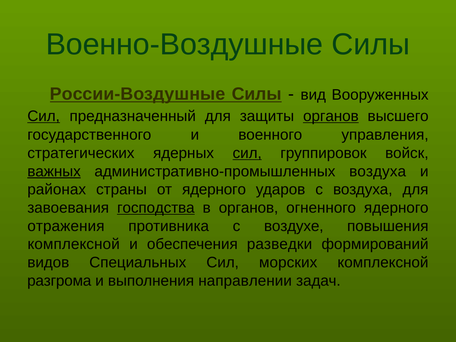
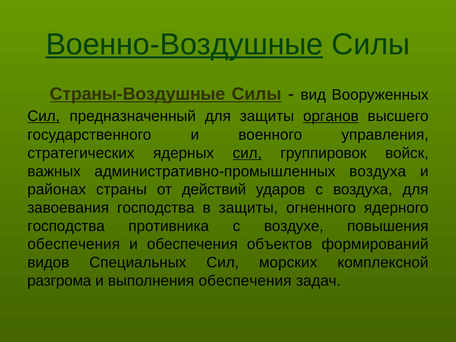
Военно-Воздушные underline: none -> present (184, 44)
России-Воздушные: России-Воздушные -> Страны-Воздушные (138, 94)
важных underline: present -> none (54, 171)
от ядерного: ядерного -> действий (214, 190)
господства underline: present -> none (156, 208)
в органов: органов -> защиты (248, 208)
отражения: отражения -> господства (66, 226)
комплексной: комплексной -> обеспечения (74, 244)
разведки: разведки -> объектов (280, 244)
выполнения направлении: направлении -> обеспечения (245, 281)
